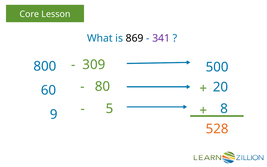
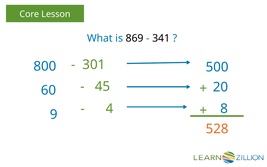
341 colour: purple -> black (161, 38)
309: 309 -> 301 (94, 65)
80: 80 -> 45 (103, 86)
5: 5 -> 4 (109, 109)
